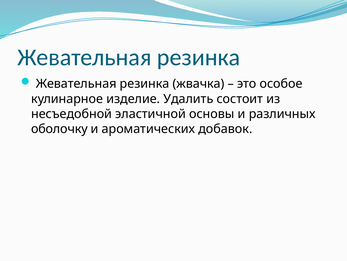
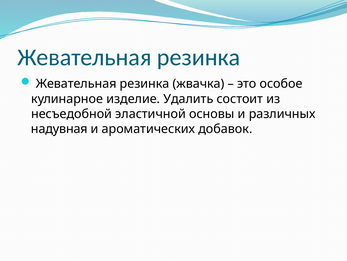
оболочку: оболочку -> надувная (59, 129)
